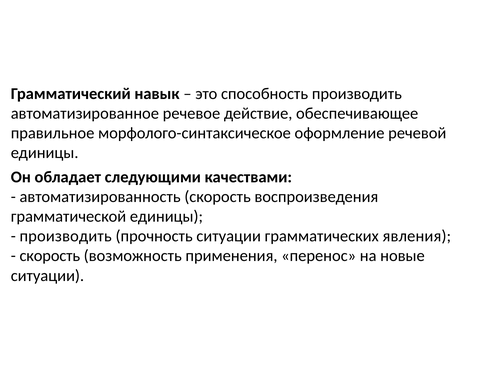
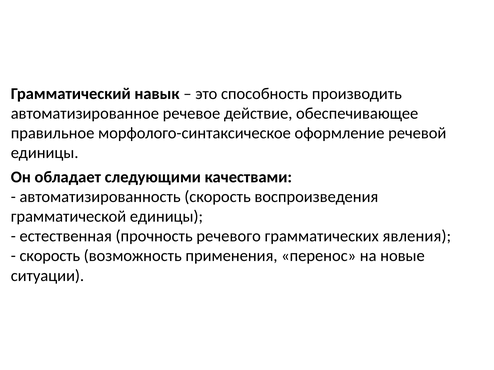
производить: производить -> естественная (66, 236)
прочность ситуации: ситуации -> речевого (229, 236)
